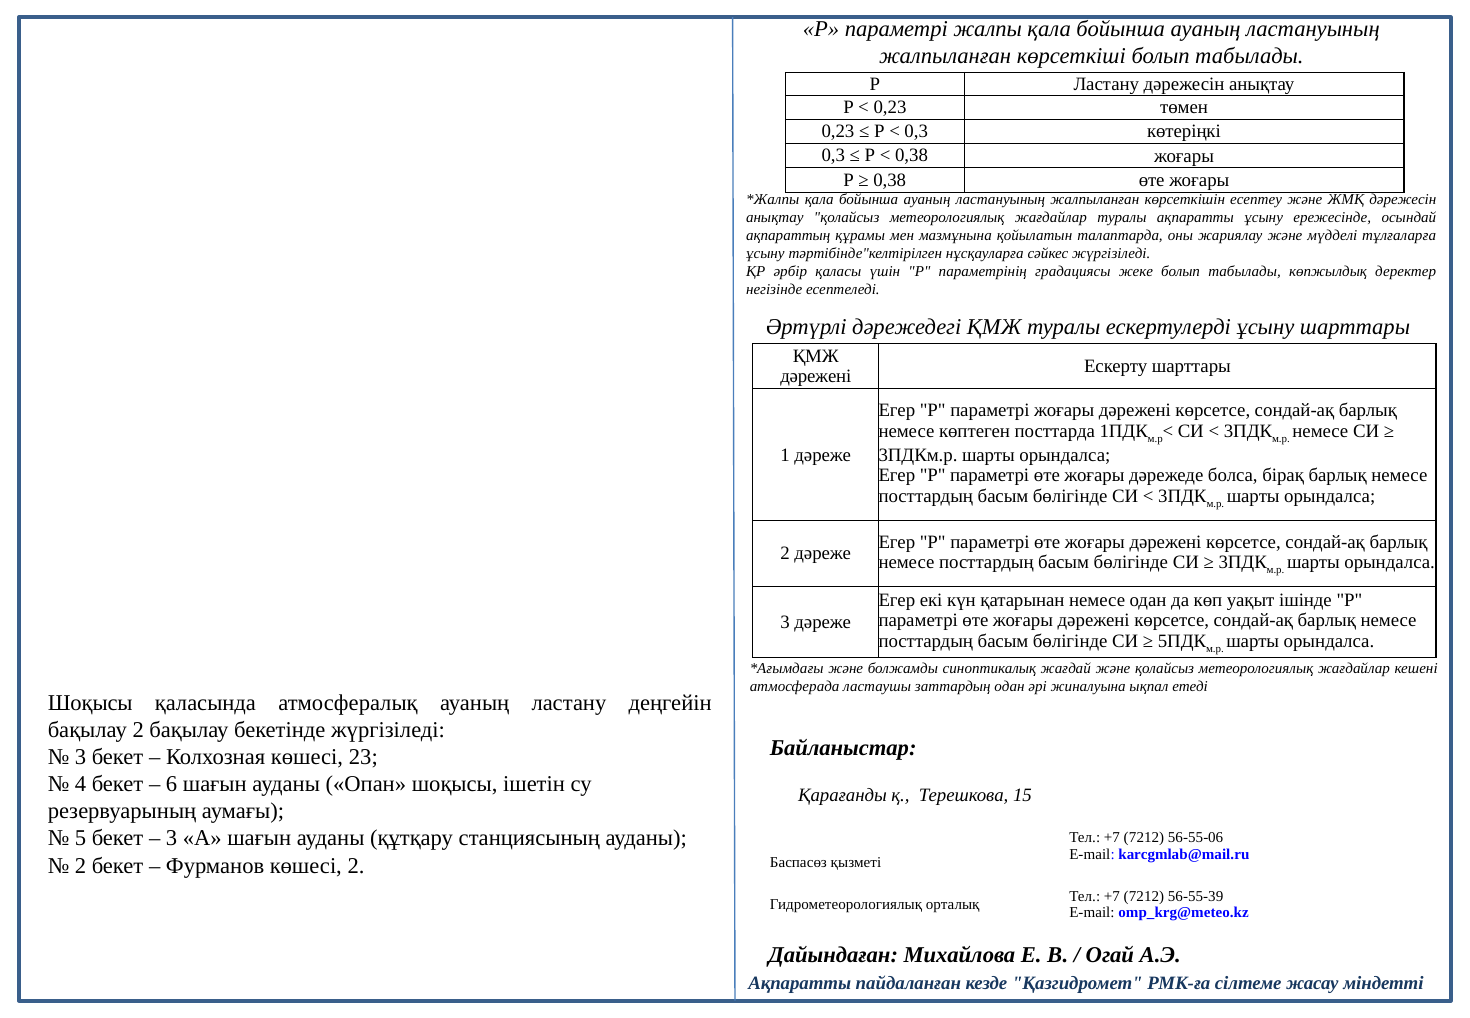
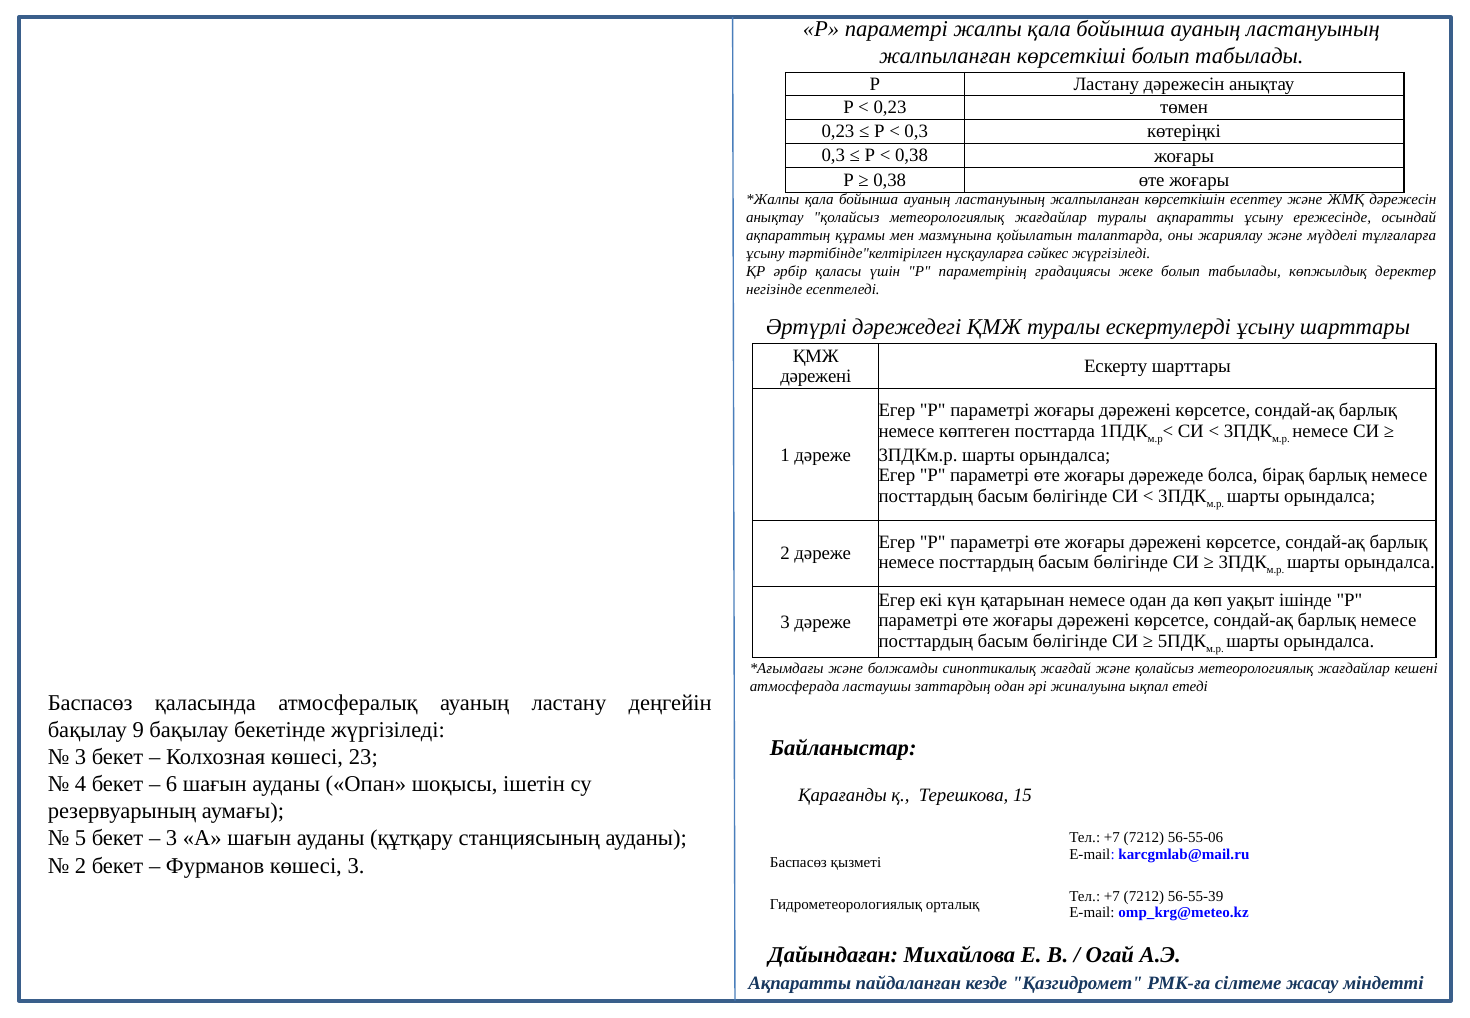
Шоқысы: Шоқысы -> Баспасөз (90, 703)
бақылау 2: 2 -> 9 (138, 730)
көшесі 2: 2 -> 3 (356, 865)
